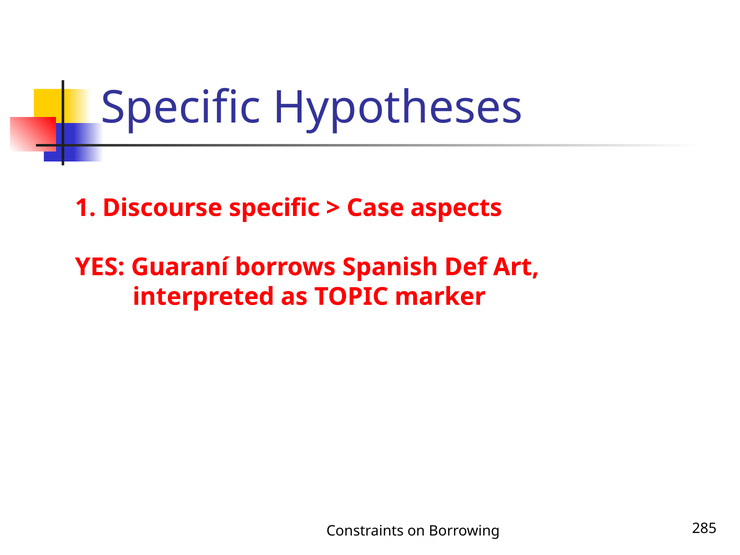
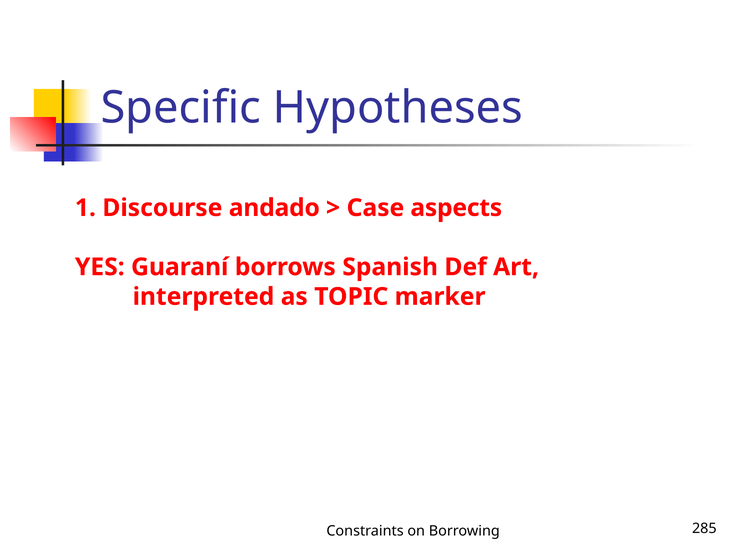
Discourse specific: specific -> andado (274, 208)
